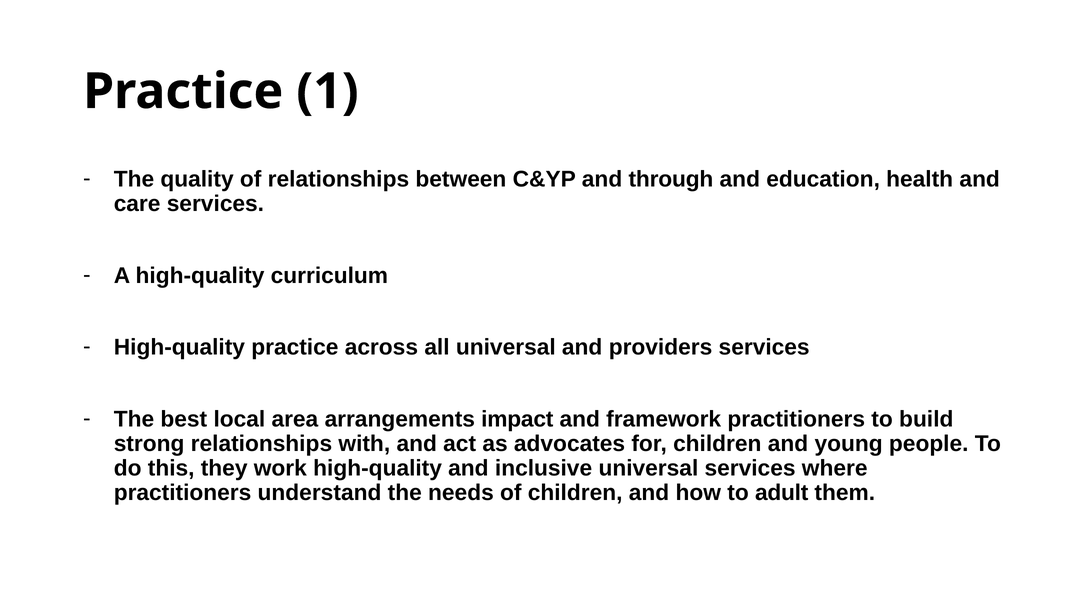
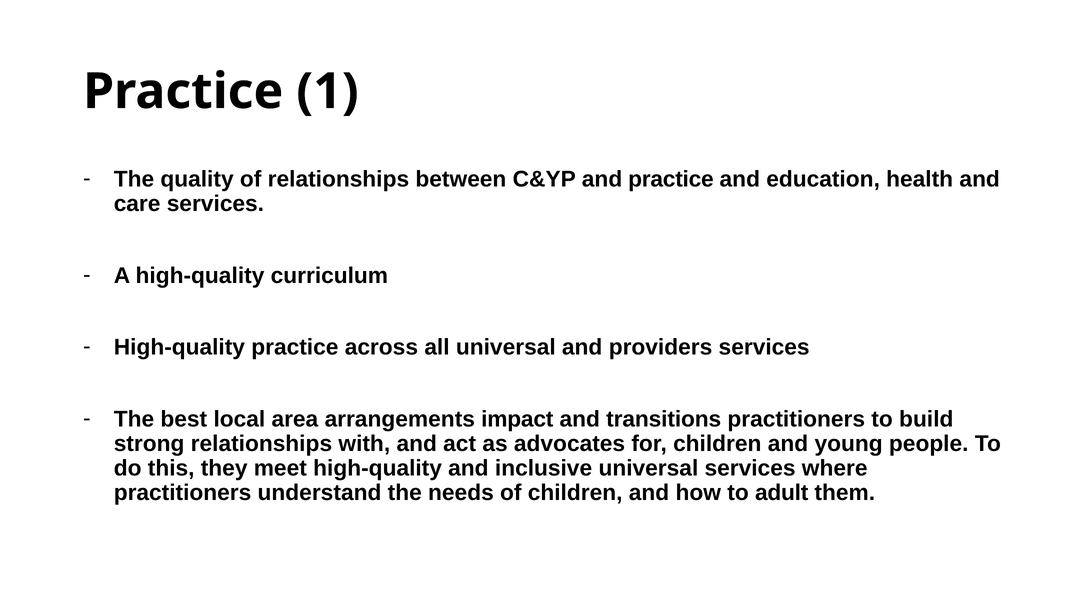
and through: through -> practice (671, 179)
framework: framework -> transitions (664, 419)
work: work -> meet (280, 468)
